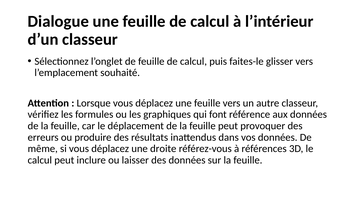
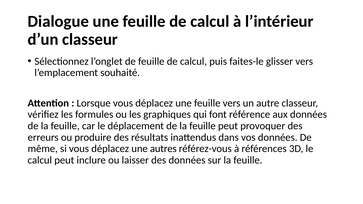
droite: droite -> autres (163, 149)
